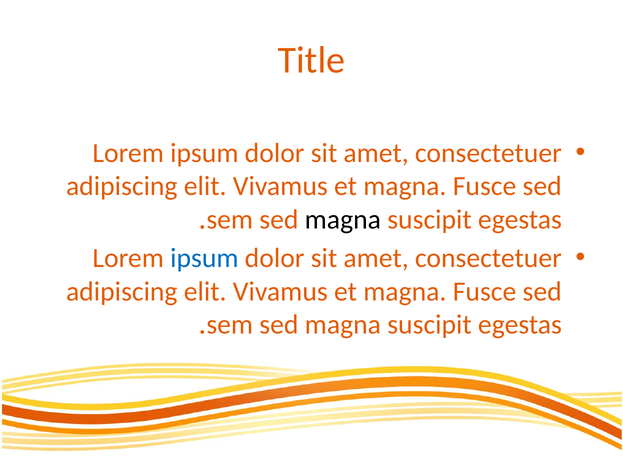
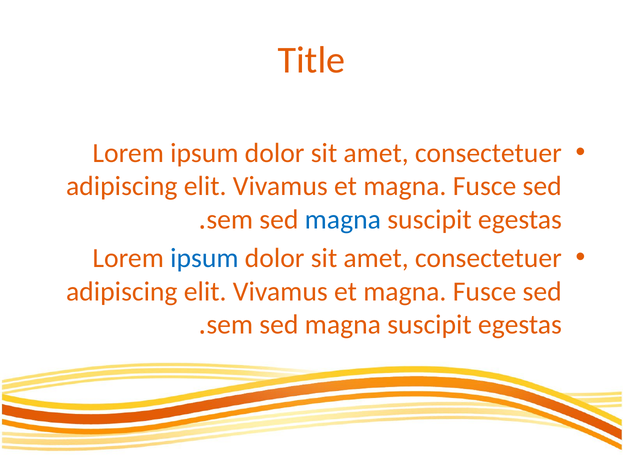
magna colour: black -> blue (343, 220)
